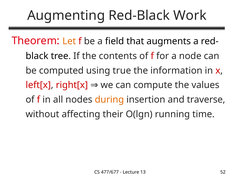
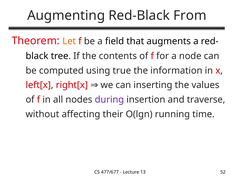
Work: Work -> From (190, 15)
compute: compute -> inserting (153, 85)
during colour: orange -> purple (109, 100)
